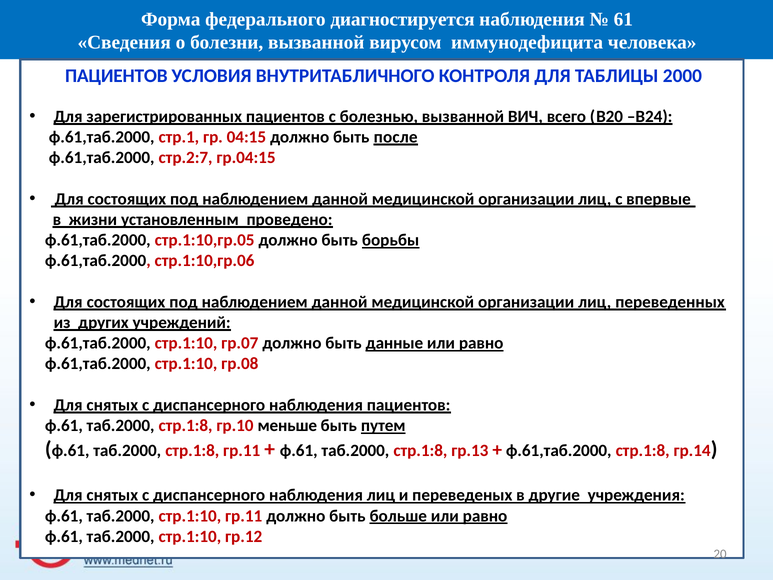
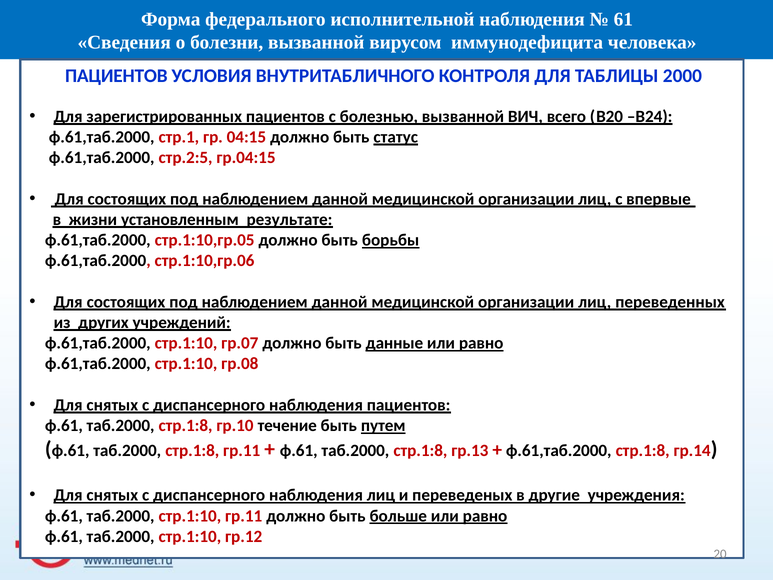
диагностируется: диагностируется -> исполнительной (402, 19)
после: после -> статус (396, 137)
стр.2:7: стр.2:7 -> стр.2:5 (186, 158)
проведено: проведено -> результате (289, 219)
меньше: меньше -> течение (287, 425)
